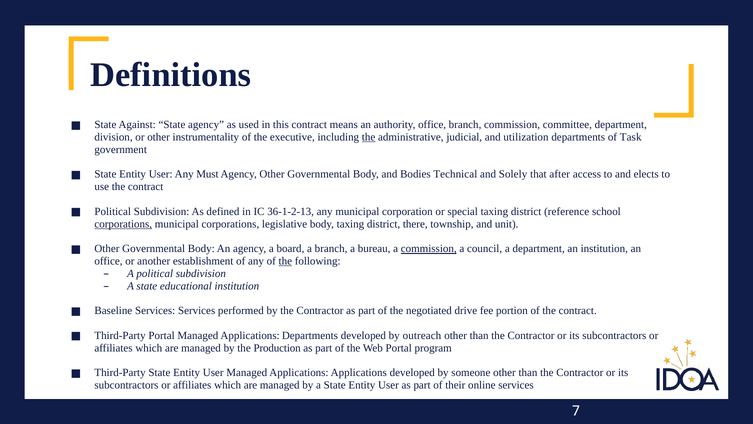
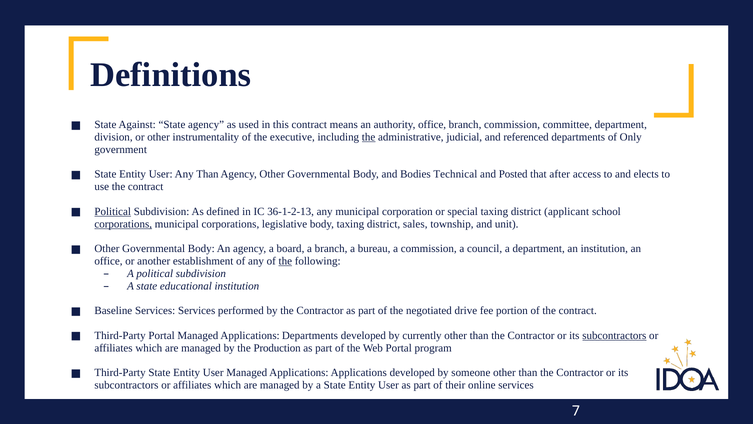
utilization: utilization -> referenced (526, 137)
Task: Task -> Only (631, 137)
Any Must: Must -> Than (207, 174)
Solely: Solely -> Posted (513, 174)
Political underline: none -> present (113, 211)
reference: reference -> applicant (567, 211)
there: there -> sales (415, 224)
commission underline: present -> none (429, 248)
outreach: outreach -> currently (422, 335)
subcontractors underline: none -> present (614, 335)
